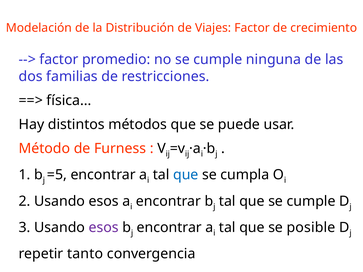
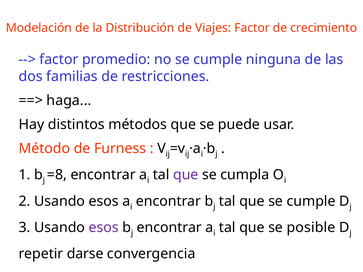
física: física -> haga (69, 101)
=5: =5 -> =8 (57, 175)
que colour: blue -> purple (186, 175)
tanto: tanto -> darse (85, 254)
